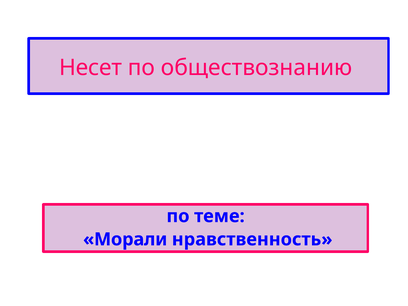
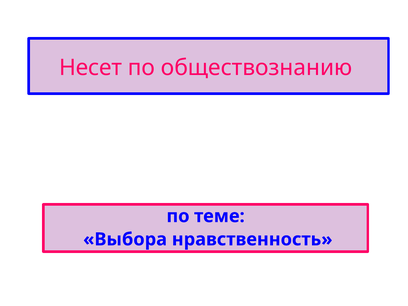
Морали: Морали -> Выбора (125, 239)
